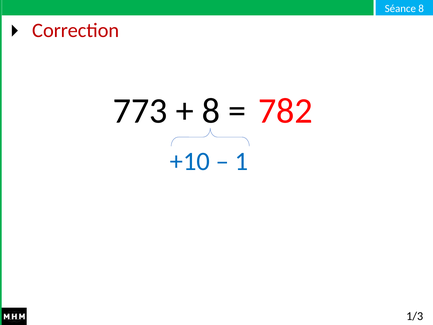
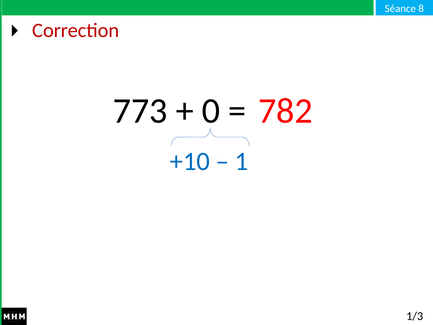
8: 8 -> 0 (211, 111)
